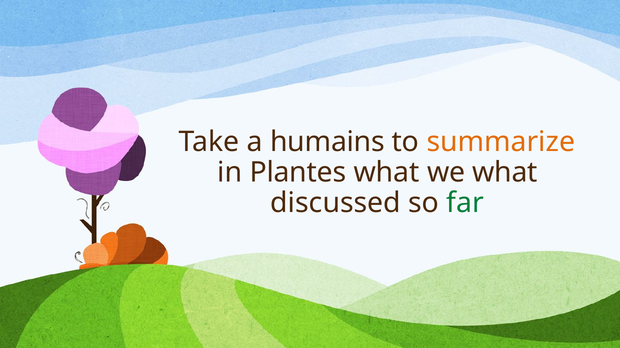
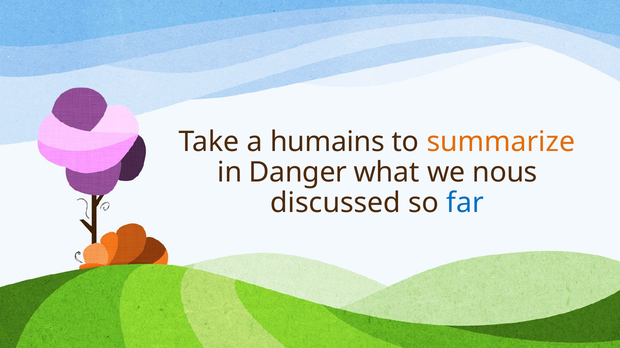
Plantes: Plantes -> Danger (298, 173)
we what: what -> nous (505, 173)
far colour: green -> blue (465, 203)
